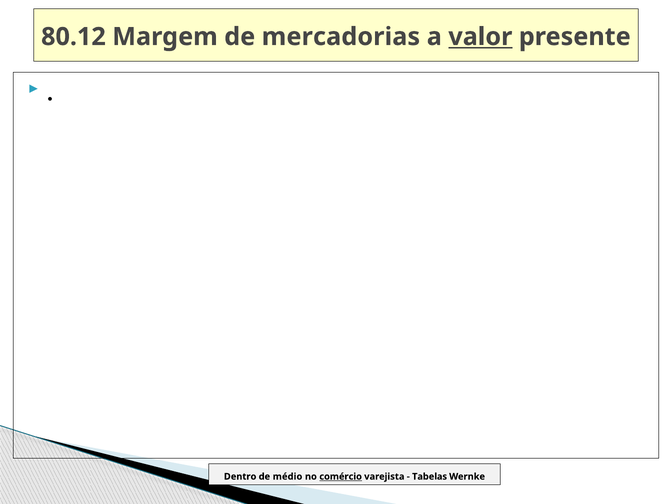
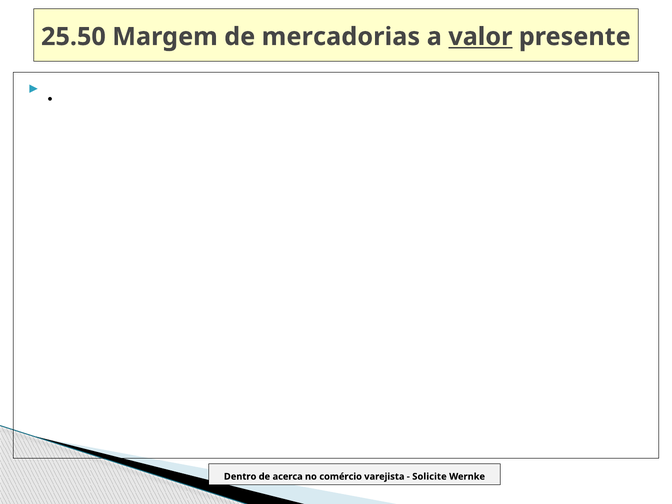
80.12: 80.12 -> 25.50 (73, 37)
médio: médio -> acerca (288, 477)
comércio underline: present -> none (341, 477)
Tabelas: Tabelas -> Solicite (429, 477)
